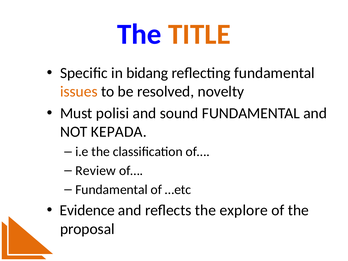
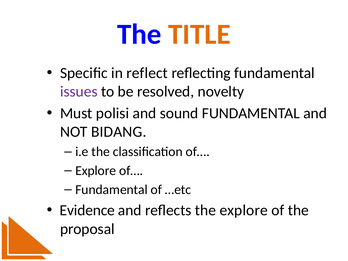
bidang: bidang -> reflect (147, 73)
issues colour: orange -> purple (79, 92)
KEPADA: KEPADA -> BIDANG (119, 132)
Review: Review -> Explore (96, 171)
